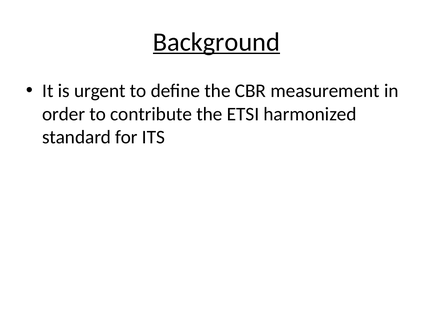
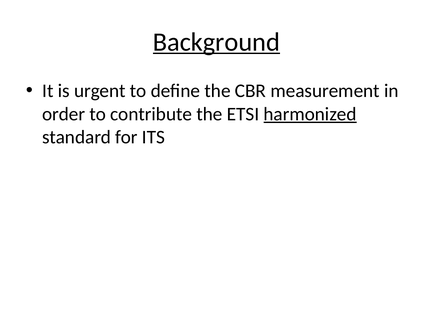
harmonized underline: none -> present (310, 114)
